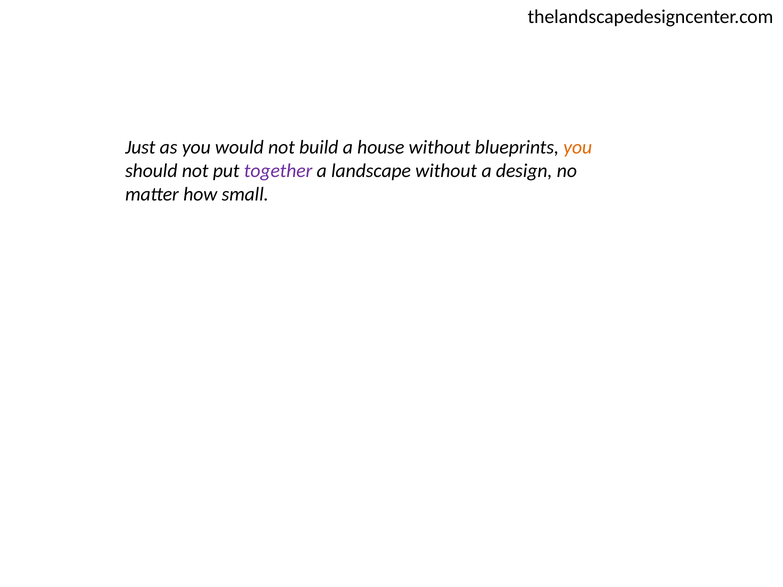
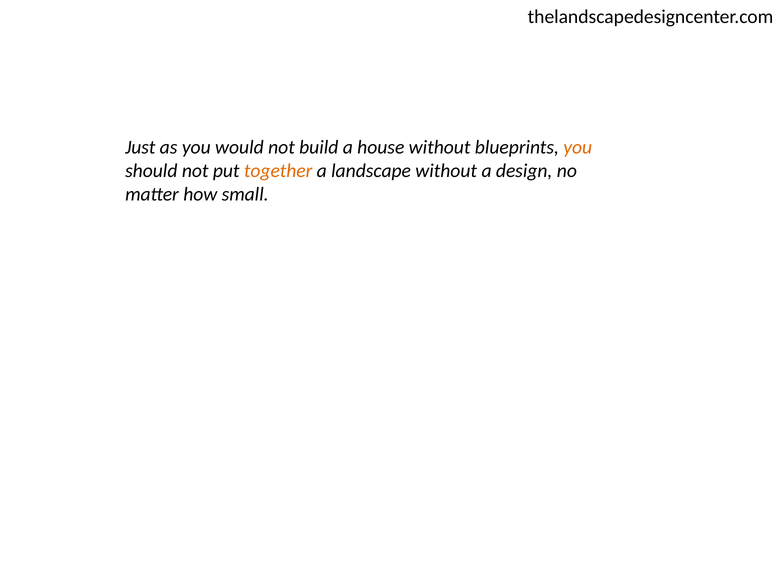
together colour: purple -> orange (278, 171)
